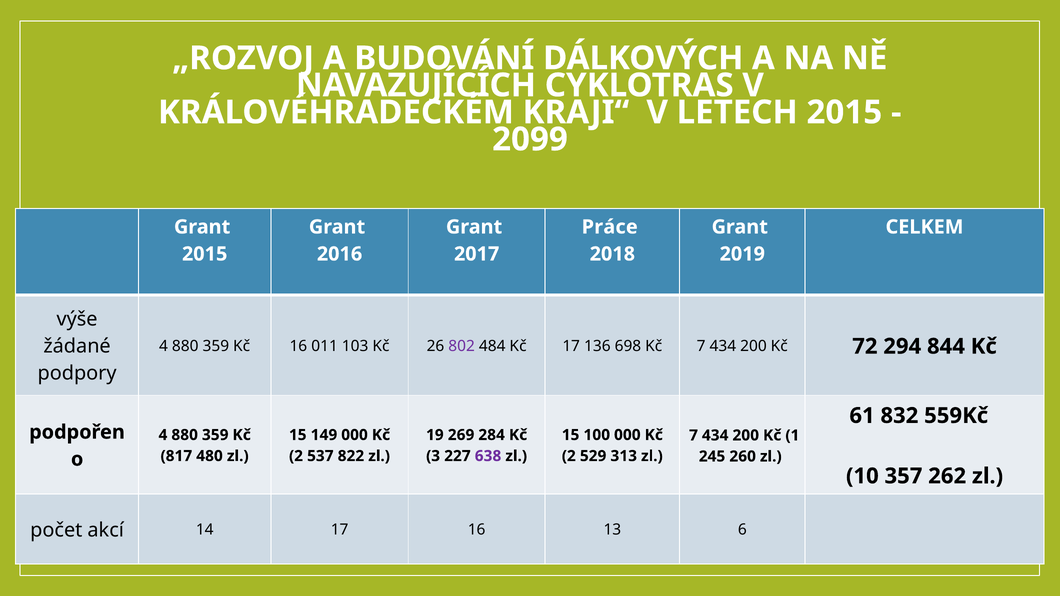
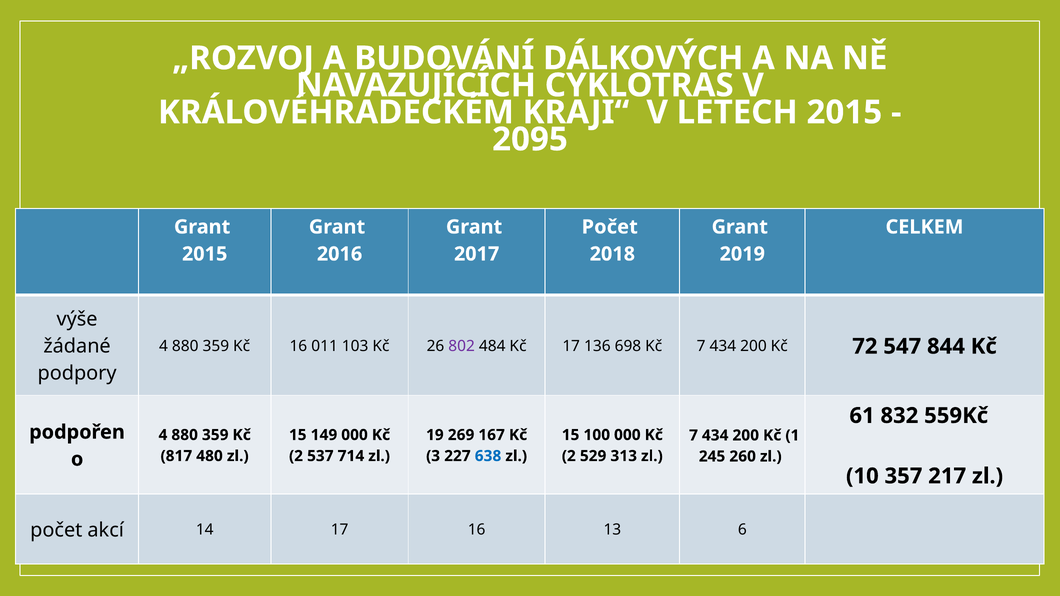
2099: 2099 -> 2095 (530, 139)
Práce: Práce -> Počet (610, 227)
294: 294 -> 547 (902, 347)
284: 284 -> 167 (492, 435)
822: 822 -> 714 (351, 456)
638 colour: purple -> blue (488, 456)
262: 262 -> 217 (947, 476)
